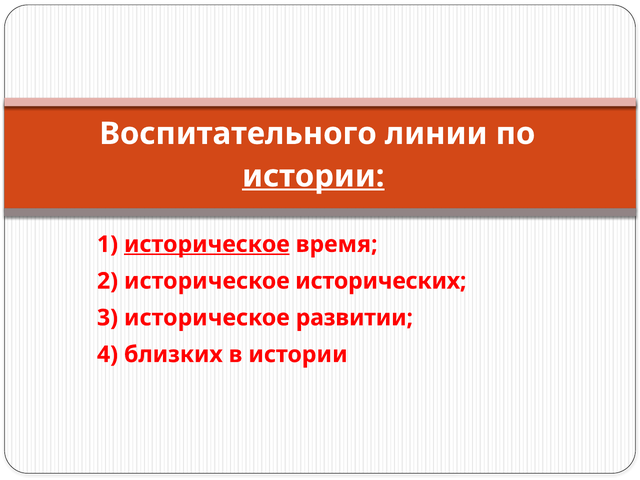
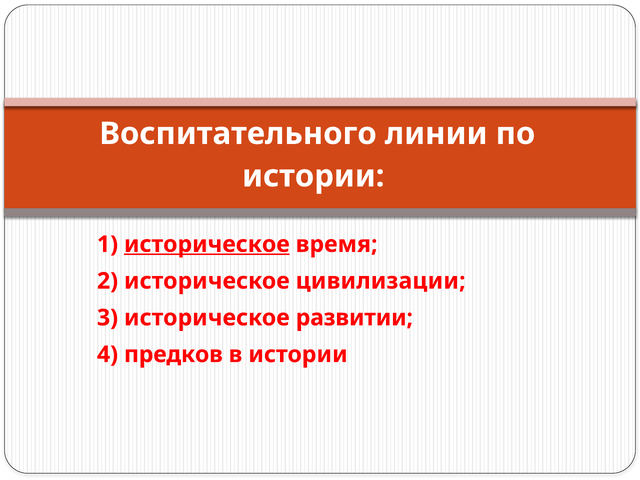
истории underline: present -> none (313, 176)
исторических: исторических -> цивилизации (381, 281)
близких: близких -> предков (173, 354)
